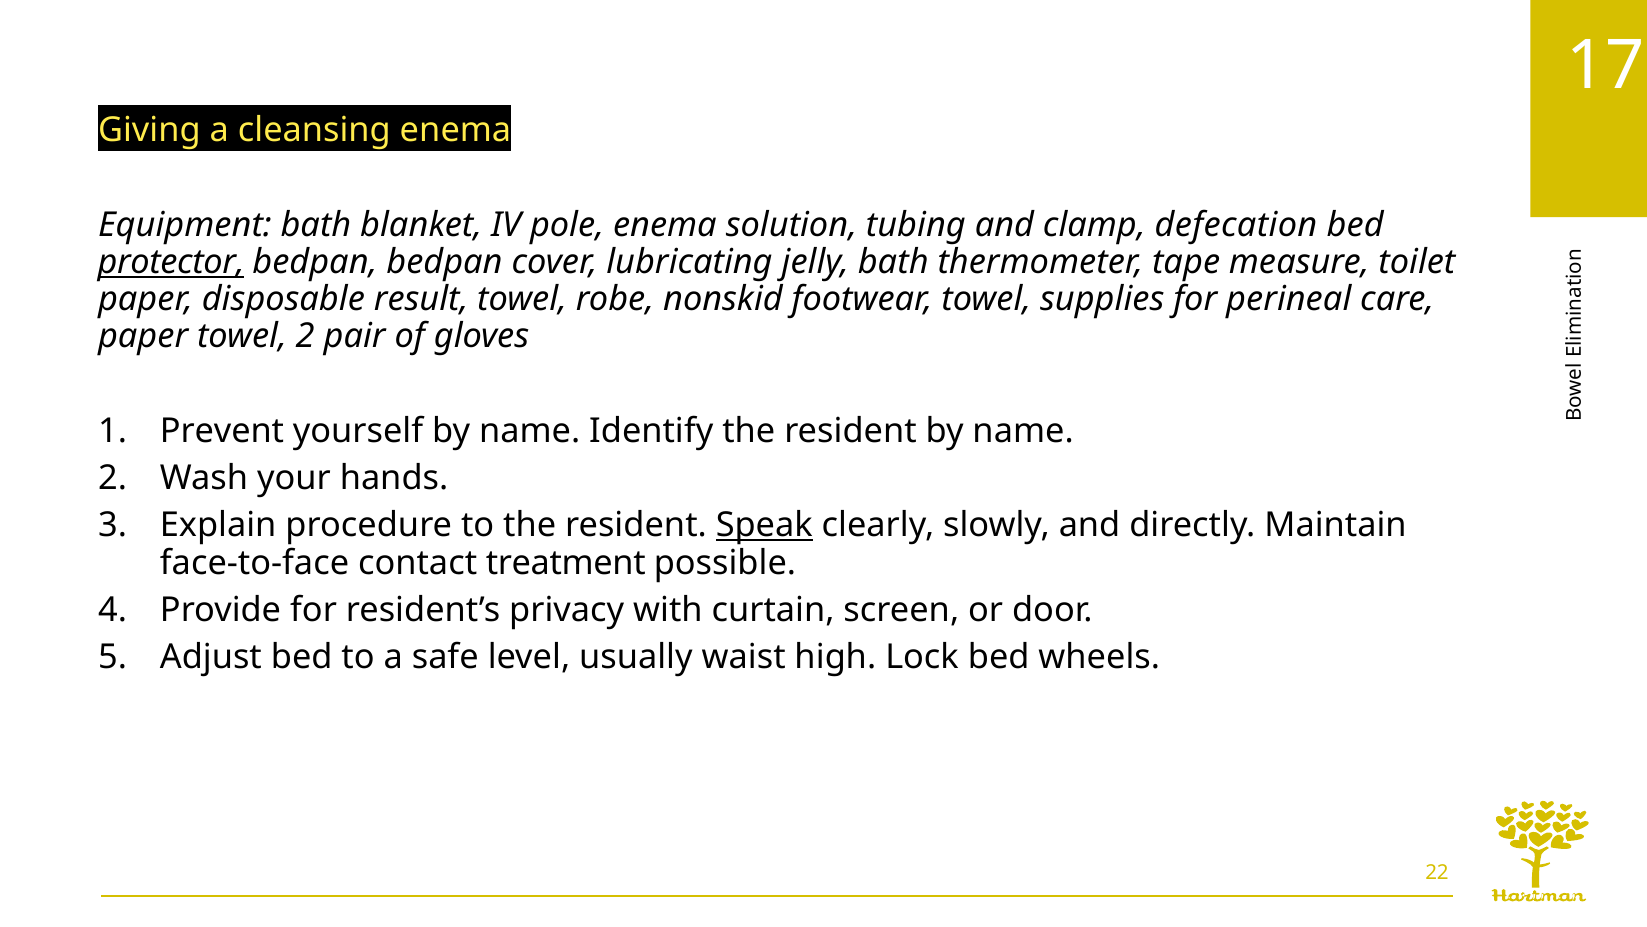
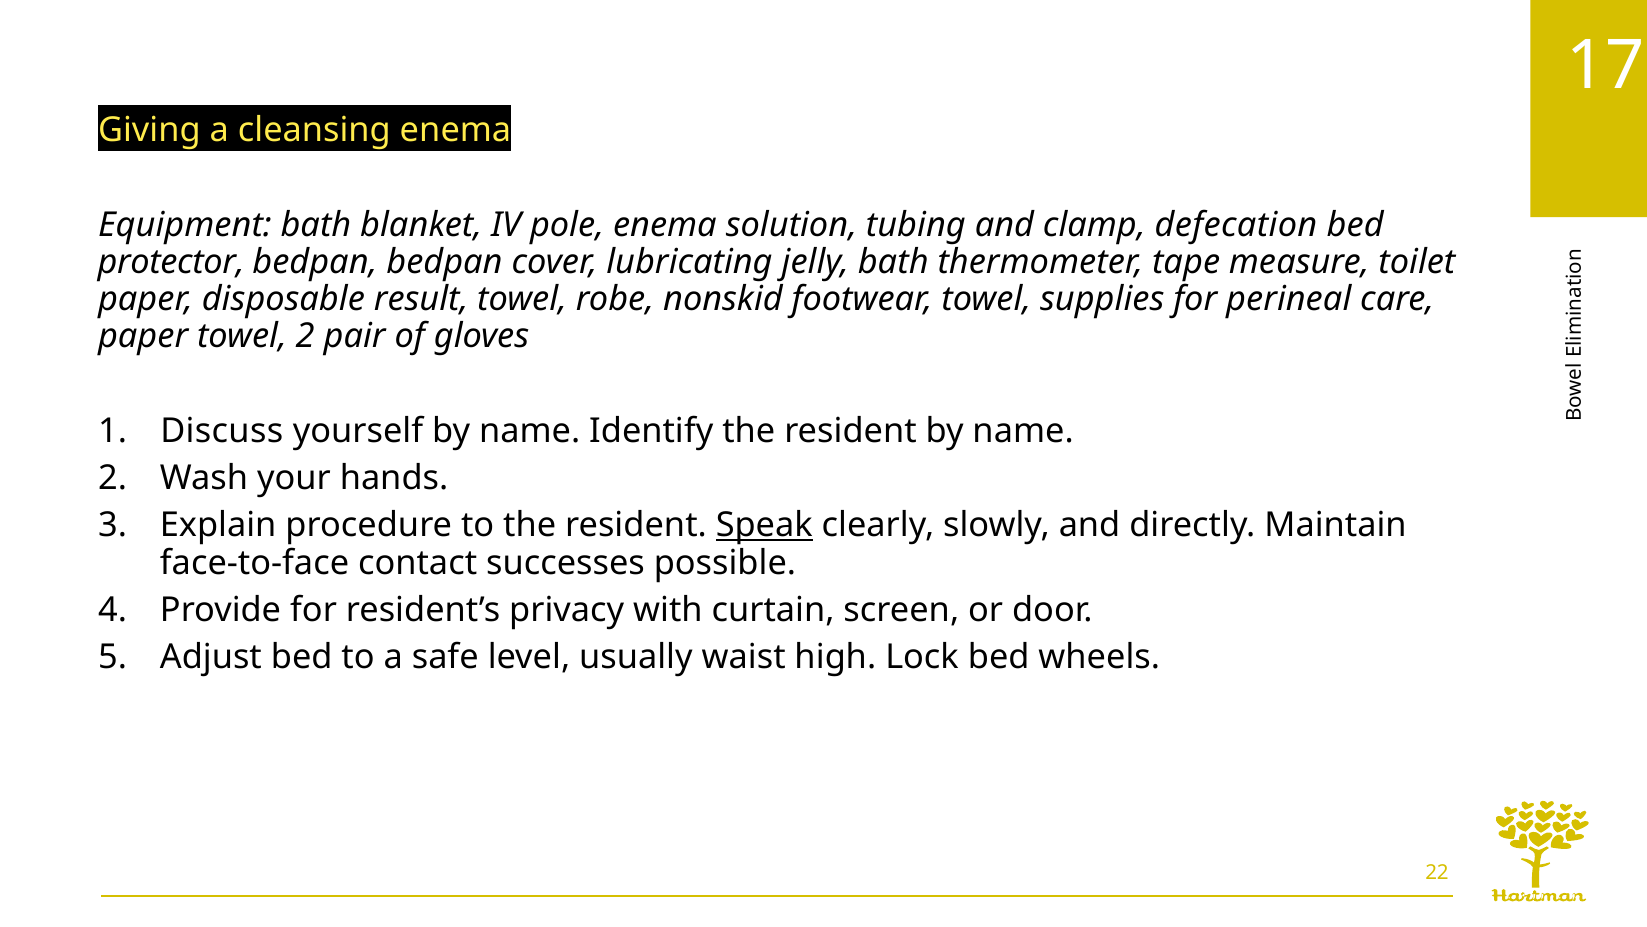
protector underline: present -> none (171, 262)
Prevent: Prevent -> Discuss (222, 431)
treatment: treatment -> successes (566, 562)
